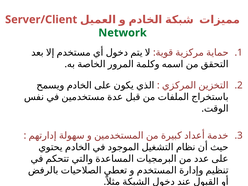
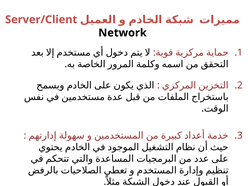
Network colour: green -> black (123, 33)
